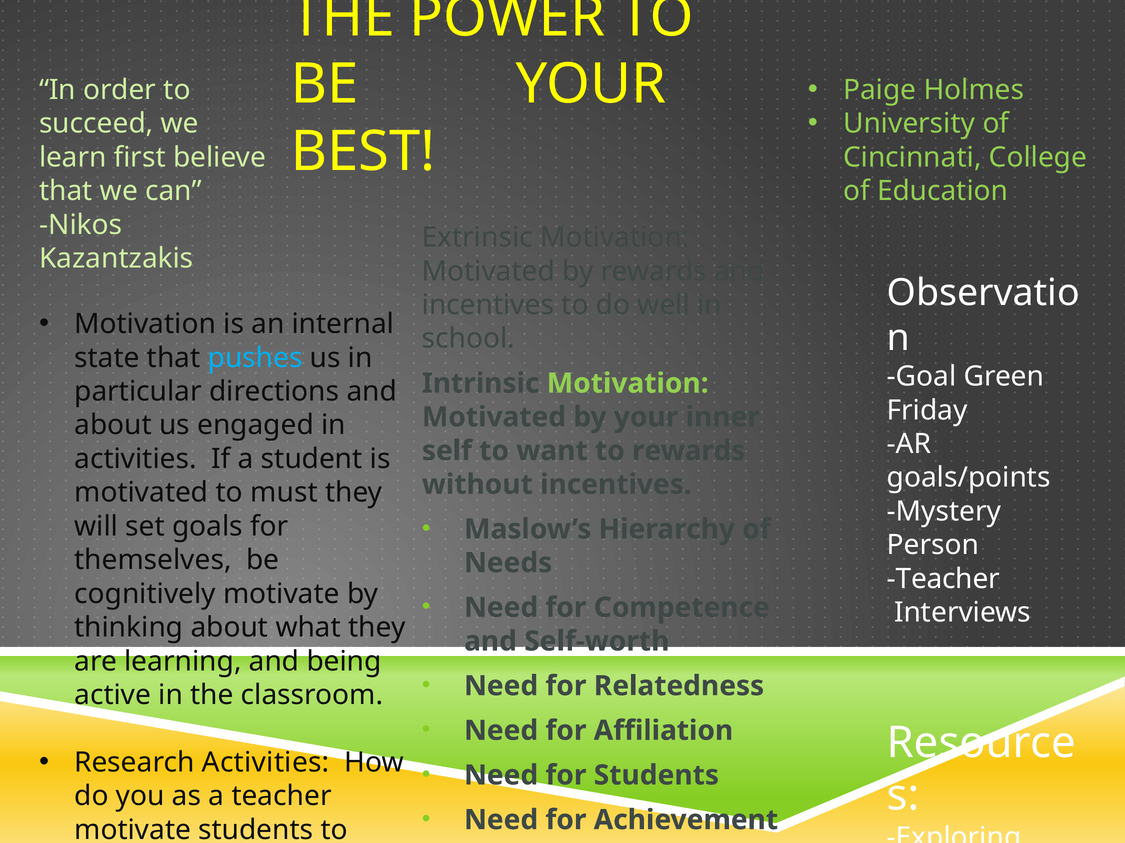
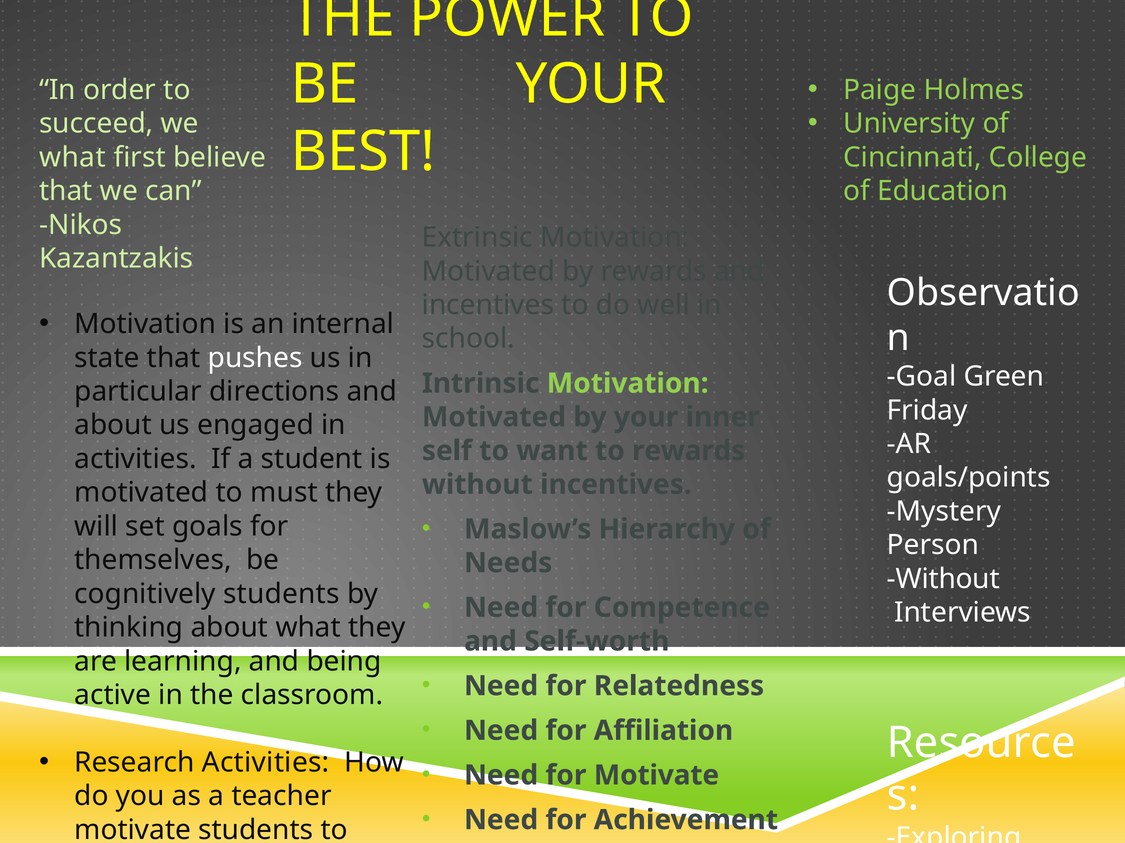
learn: learn -> what (73, 157)
pushes colour: light blue -> white (255, 358)
Teacher: Teacher -> Without (943, 579)
cognitively motivate: motivate -> students (281, 594)
for Students: Students -> Motivate (656, 776)
